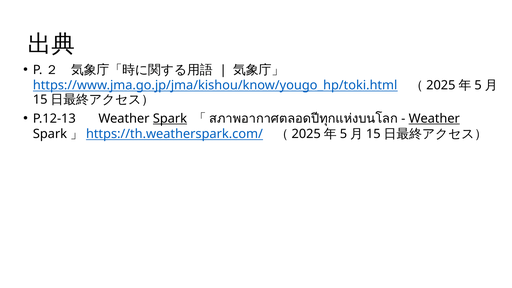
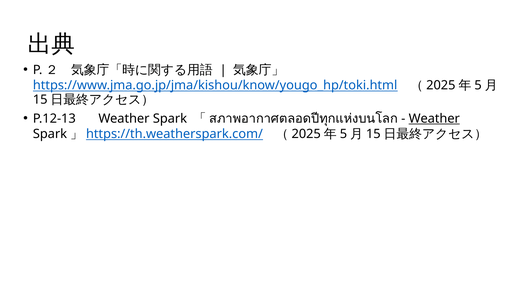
Spark underline: present -> none (170, 119)
